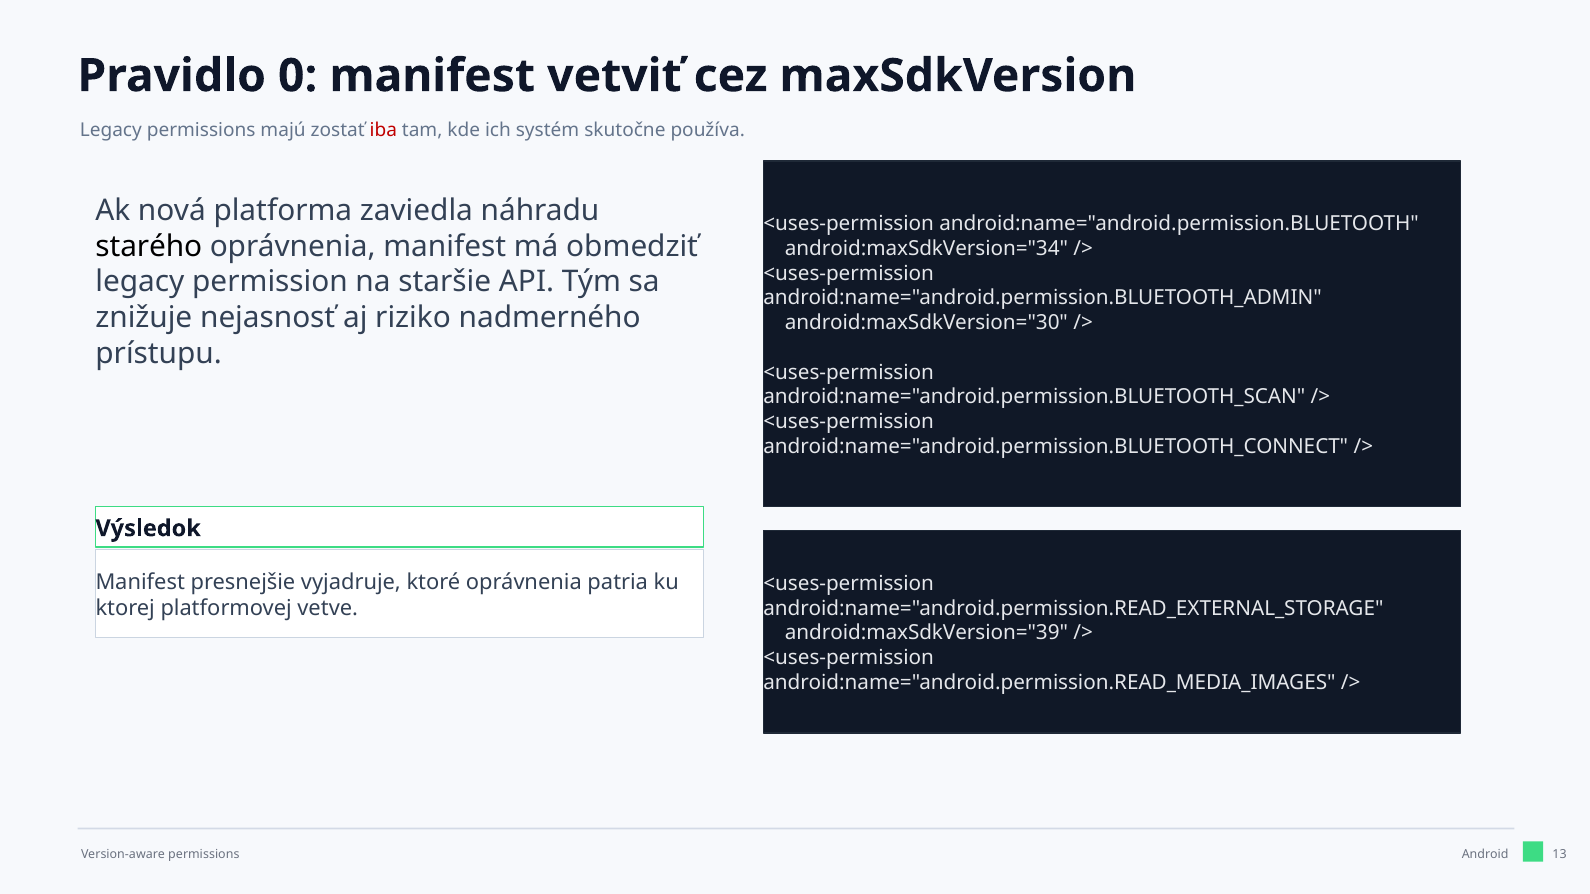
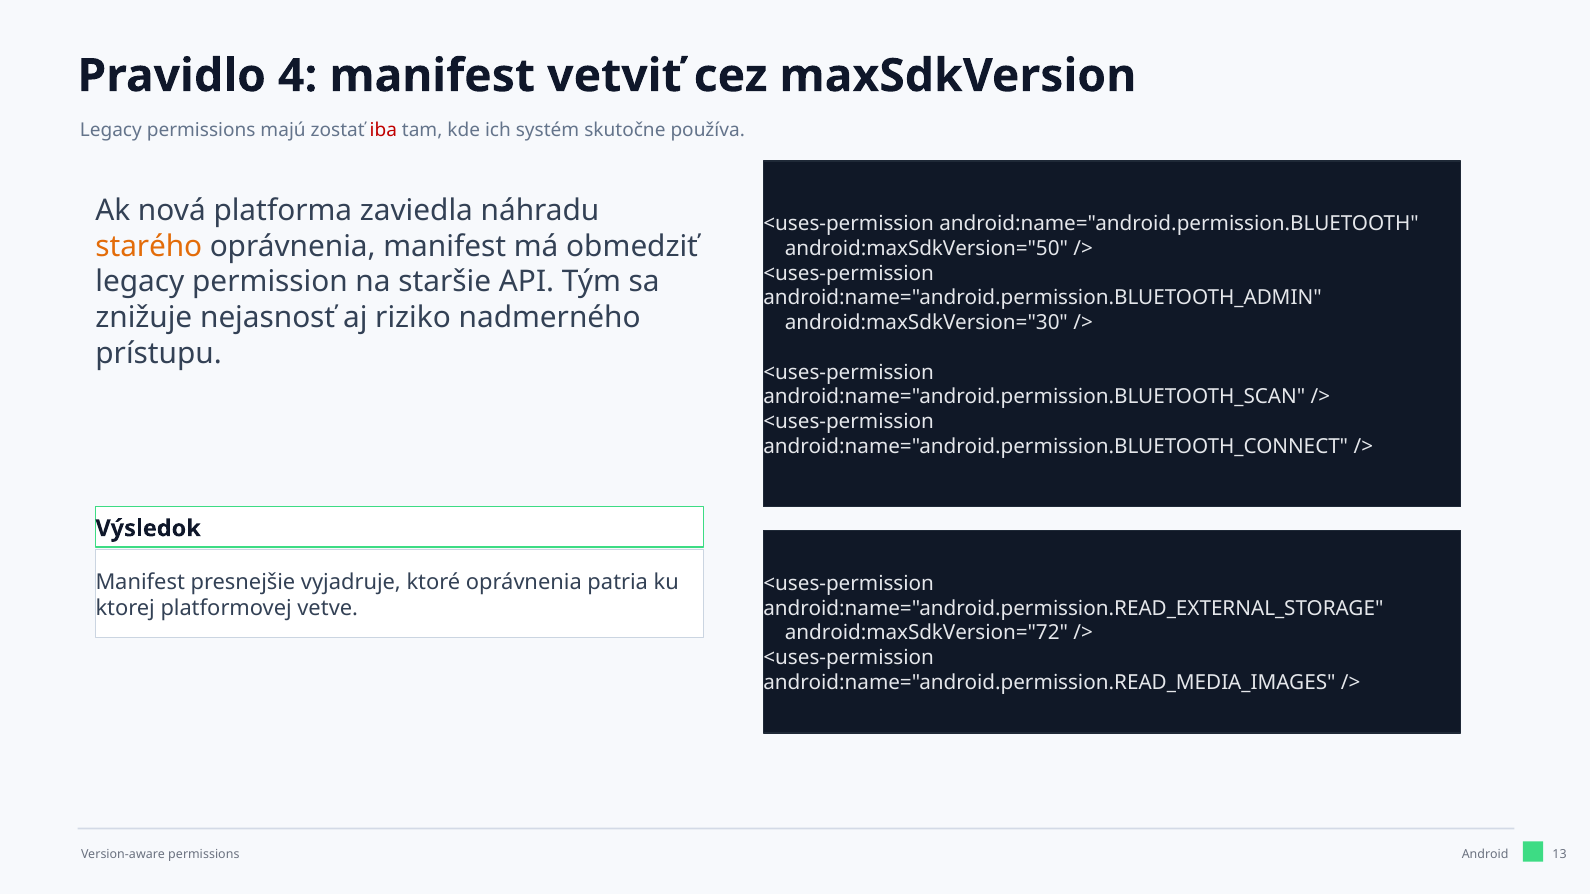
0: 0 -> 4 (298, 76)
starého colour: black -> orange (149, 247)
android:maxSdkVersion="34: android:maxSdkVersion="34 -> android:maxSdkVersion="50 (926, 249)
android:maxSdkVersion="39: android:maxSdkVersion="39 -> android:maxSdkVersion="72 (926, 633)
